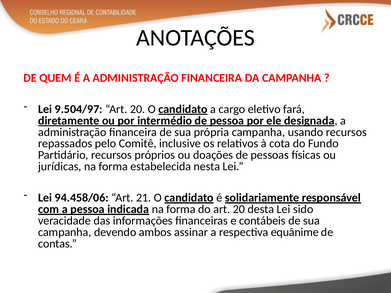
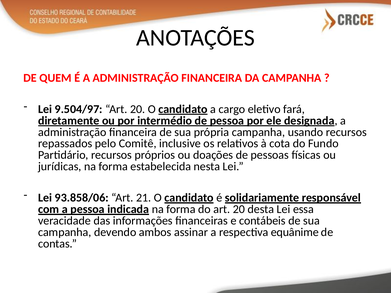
94.458/06: 94.458/06 -> 93.858/06 (82, 198)
sido: sido -> essa (303, 209)
